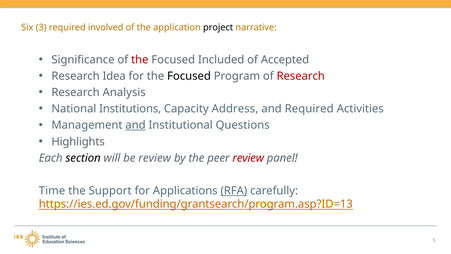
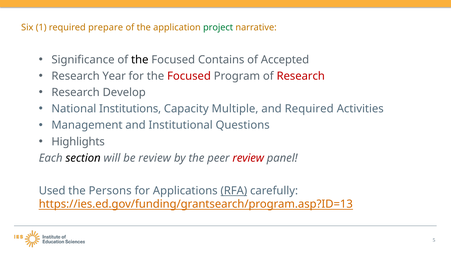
3: 3 -> 1 (41, 27)
involved: involved -> prepare (106, 27)
project colour: black -> green (218, 27)
the colour: red -> black (140, 60)
Included: Included -> Contains (221, 60)
Idea: Idea -> Year (114, 76)
Focused colour: black -> red (189, 76)
Analysis: Analysis -> Develop (124, 92)
Address: Address -> Multiple (235, 109)
and underline: present -> none (136, 125)
Time: Time -> Used (52, 190)
Support: Support -> Persons (110, 190)
